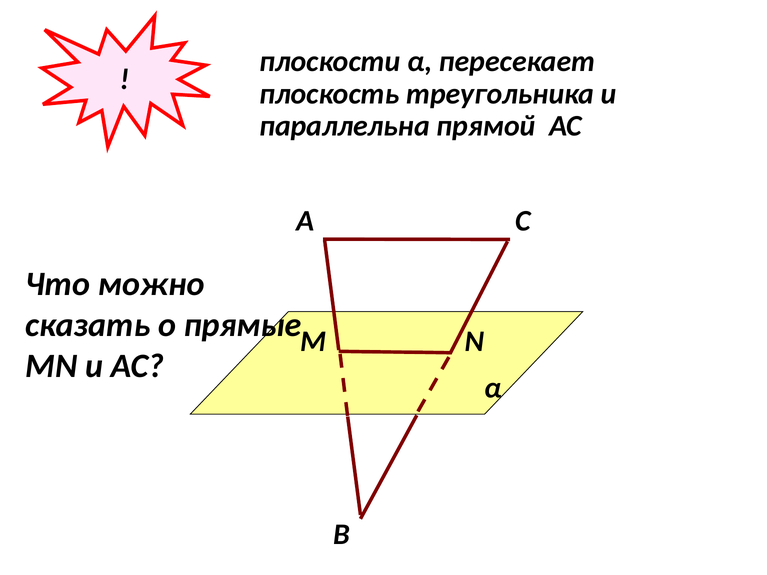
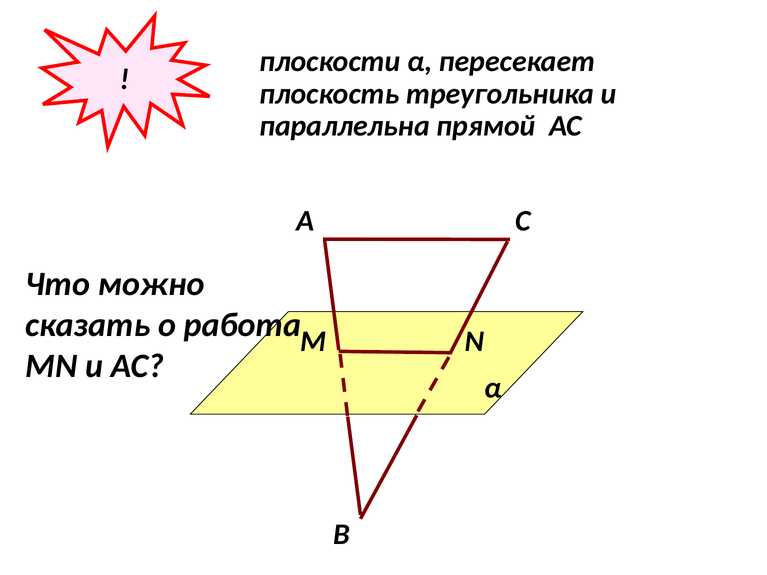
прямые: прямые -> работа (243, 325)
